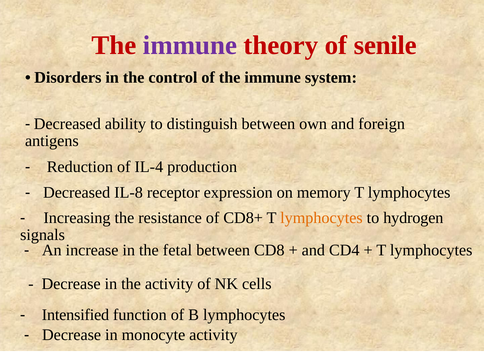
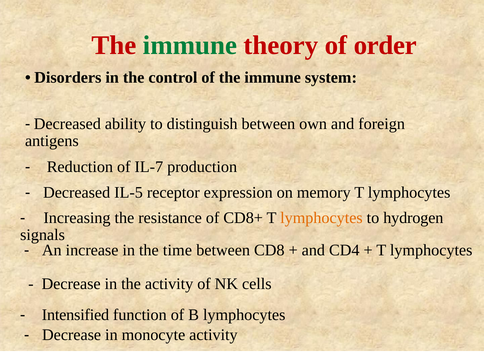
immune colour: purple -> green (190, 45)
senile: senile -> order (385, 45)
IL-4: IL-4 -> IL-7 (149, 167)
IL-8: IL-8 -> IL-5 (129, 193)
fetal: fetal -> time (177, 250)
